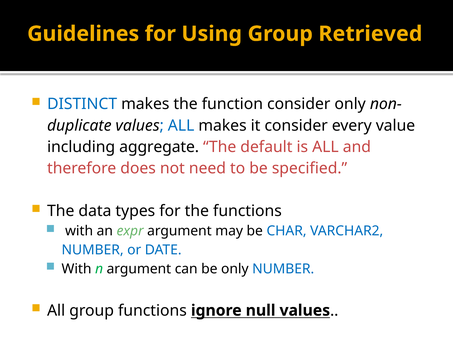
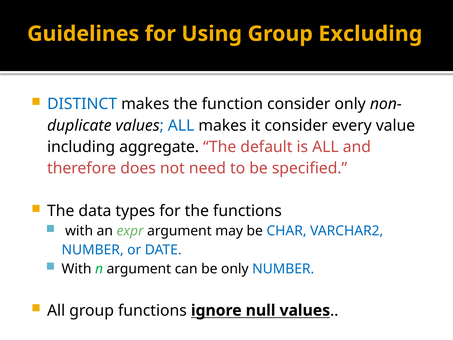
Retrieved: Retrieved -> Excluding (370, 34)
